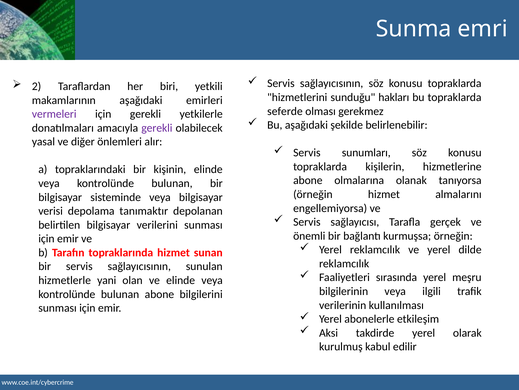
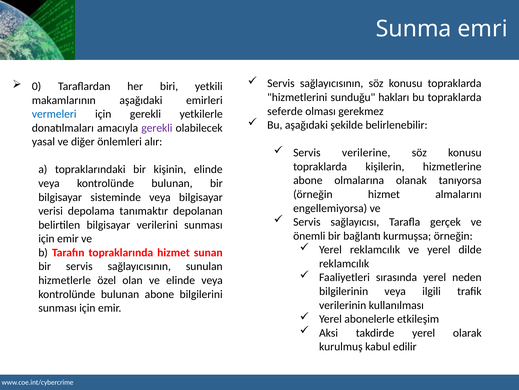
2: 2 -> 0 (37, 86)
vermeleri colour: purple -> blue (54, 114)
sunumları: sunumları -> verilerine (366, 152)
meşru: meşru -> neden (467, 277)
yani: yani -> özel (107, 280)
